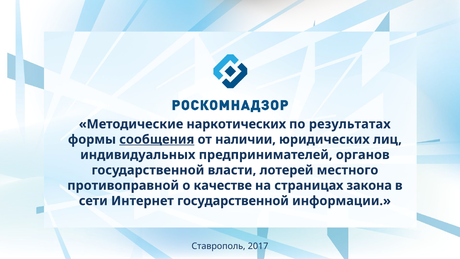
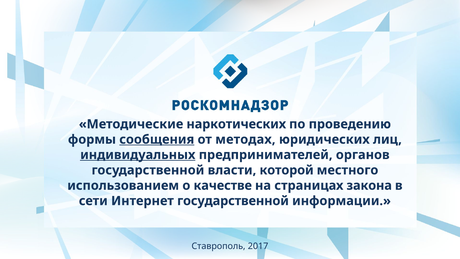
результатах: результатах -> проведению (350, 124)
наличии: наличии -> методах (245, 139)
индивидуальных underline: none -> present (138, 155)
лотерей: лотерей -> которой (287, 170)
противоправной: противоправной -> использованием (123, 185)
